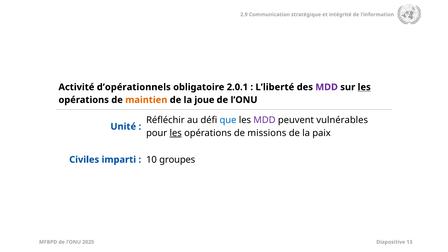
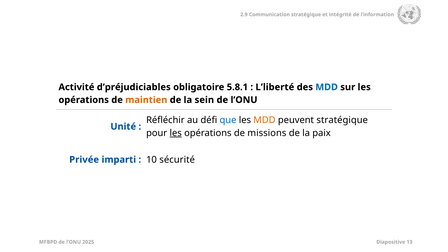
d’opérationnels: d’opérationnels -> d’préjudiciables (134, 87)
2.0.1: 2.0.1 -> 5.8.1 (237, 87)
MDD colour: purple -> blue (327, 87)
les underline: present -> none (364, 87)
joue: joue -> sein (204, 100)
MDD colour: purple -> orange (264, 120)
peuvent vulnérables: vulnérables -> stratégique (342, 120)
Civiles: Civiles -> Privée (84, 160)
groupes: groupes -> sécurité (177, 160)
